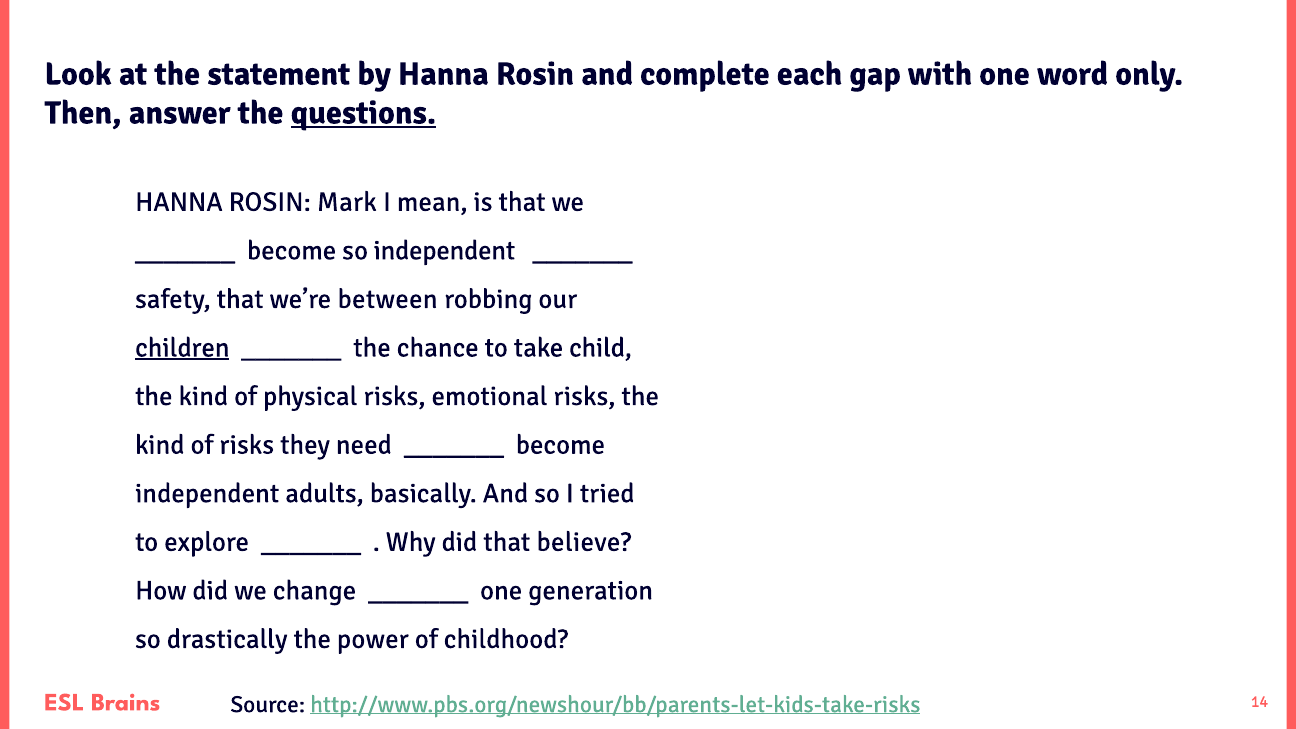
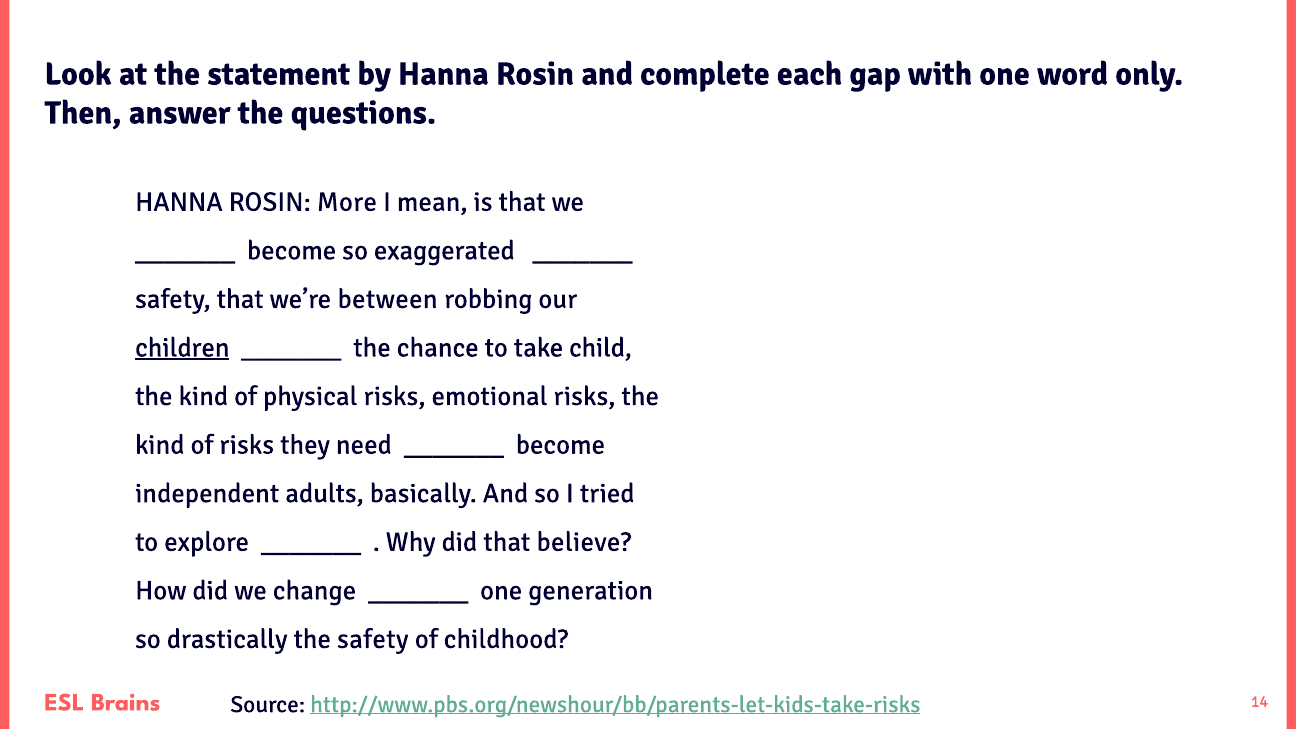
questions underline: present -> none (363, 113)
Mark: Mark -> More (347, 202)
so independent: independent -> exaggerated (444, 250)
the power: power -> safety (373, 639)
